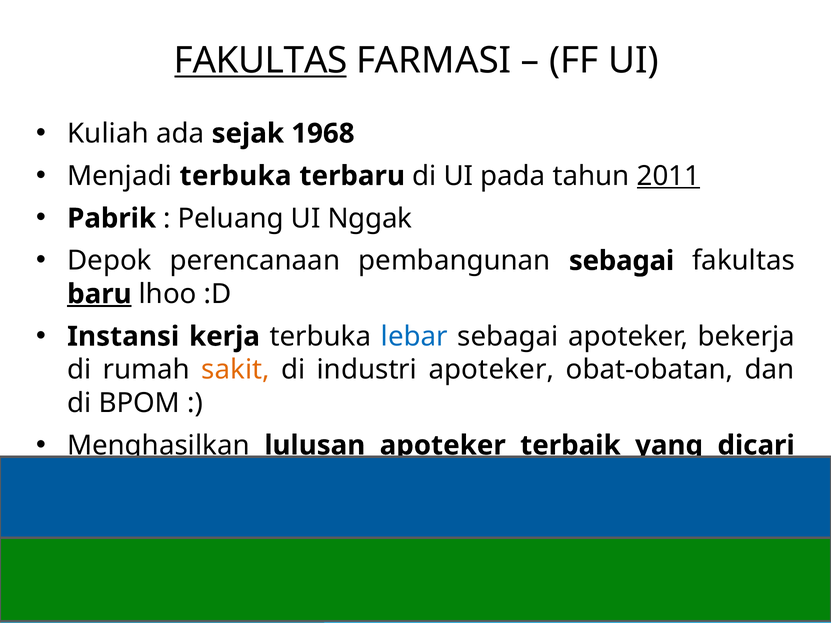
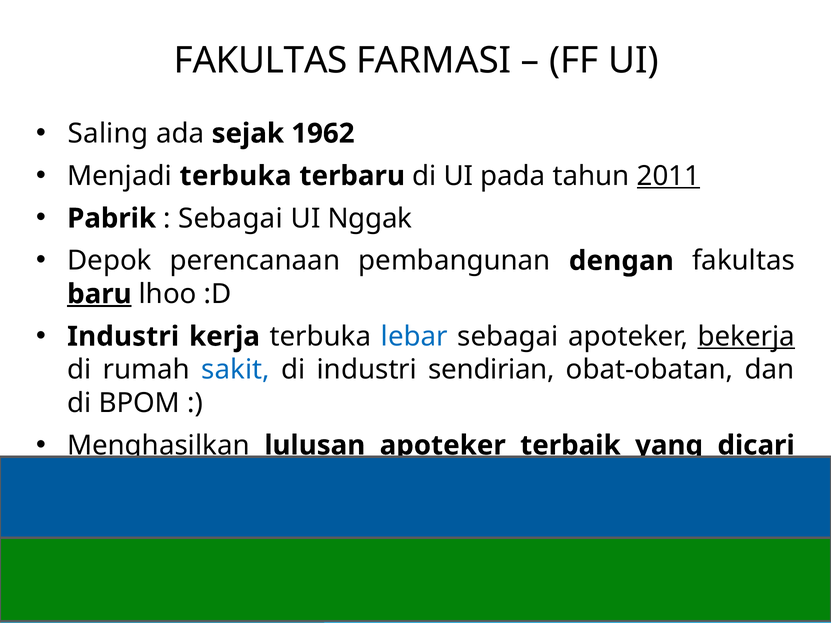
FAKULTAS underline: present -> none (261, 61)
Kuliah: Kuliah -> Saling (108, 134)
1968: 1968 -> 1962 (323, 134)
Peluang: Peluang -> Sebagai (230, 218)
pembangunan sebagai: sebagai -> dengan (621, 261)
Instansi: Instansi -> Industri (123, 337)
bekerja underline: none -> present (746, 337)
sakit colour: orange -> blue (236, 370)
industri apoteker: apoteker -> sendirian (492, 370)
